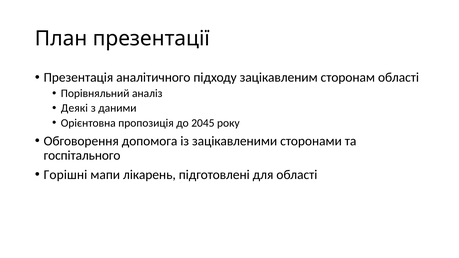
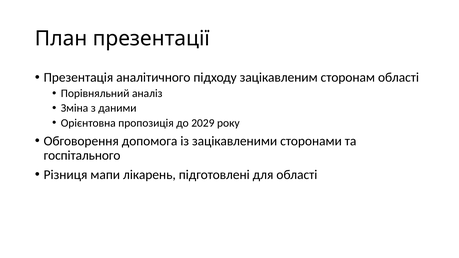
Деякі: Деякі -> Зміна (75, 108)
2045: 2045 -> 2029 (203, 123)
Горішні: Горішні -> Різниця (65, 175)
